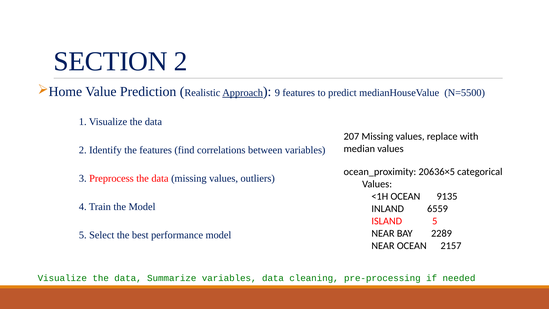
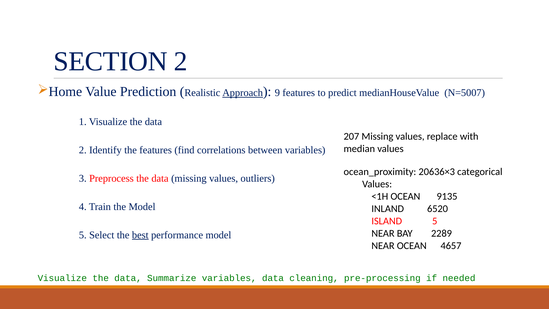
N=5500: N=5500 -> N=5007 (465, 93)
20636×5: 20636×5 -> 20636×3 (437, 172)
6559: 6559 -> 6520 (438, 209)
best underline: none -> present (140, 235)
2157: 2157 -> 4657 (451, 246)
